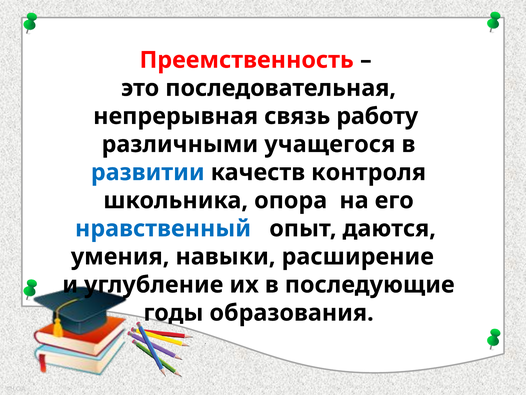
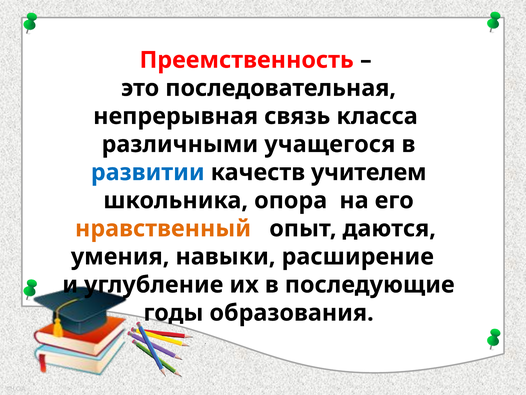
работу: работу -> класса (377, 116)
контроля: контроля -> учителем (369, 172)
нравственный colour: blue -> orange (163, 228)
